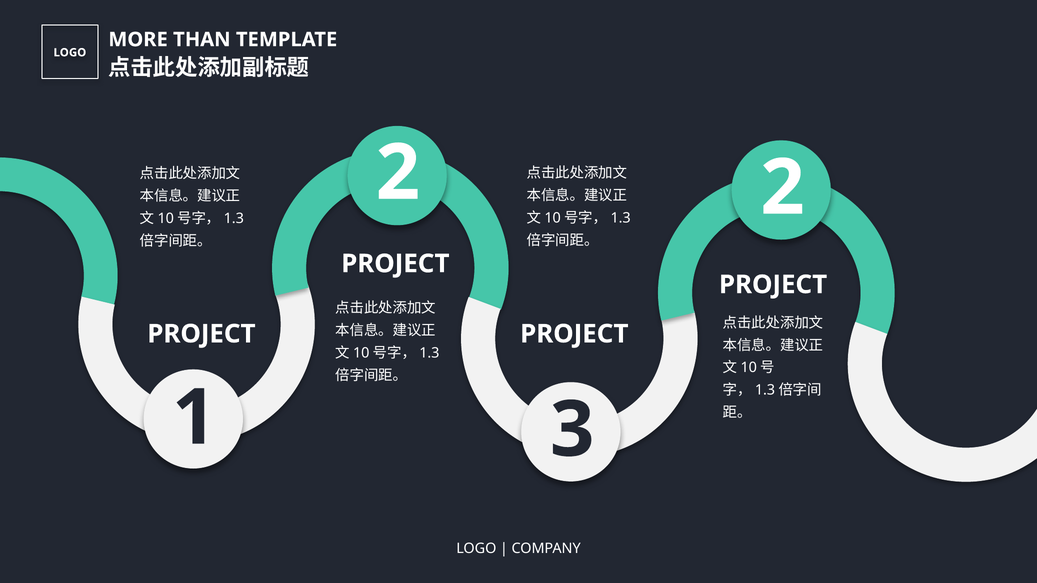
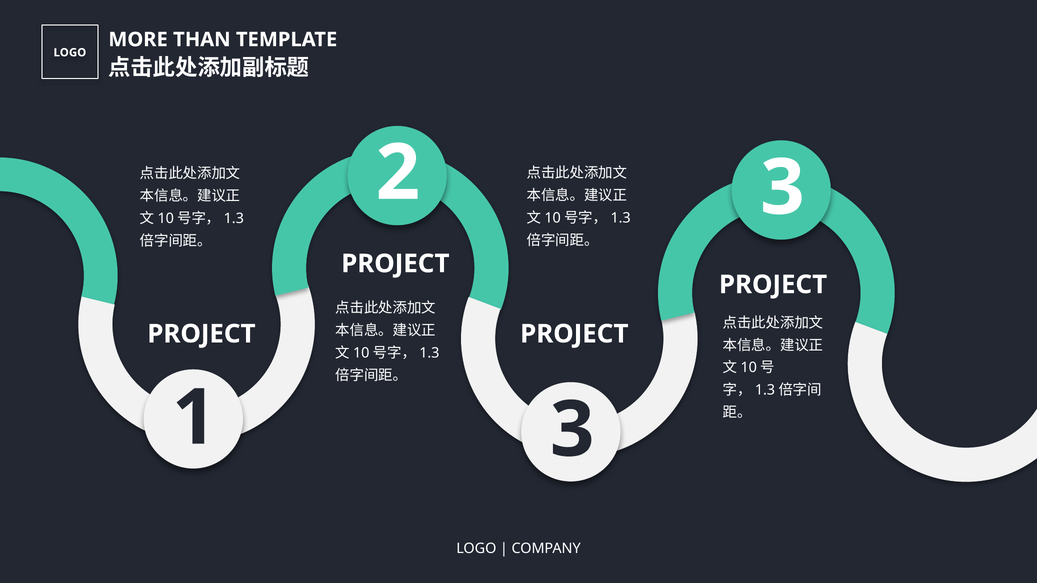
2 2: 2 -> 3 (783, 188)
